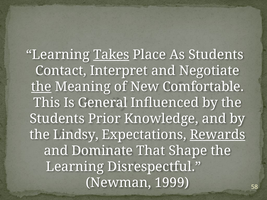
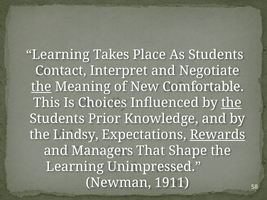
Takes underline: present -> none (111, 55)
General: General -> Choices (102, 103)
the underline: none -> present (231, 103)
Dominate: Dominate -> Managers (102, 151)
Disrespectful: Disrespectful -> Unimpressed (154, 167)
1999: 1999 -> 1911 (172, 183)
